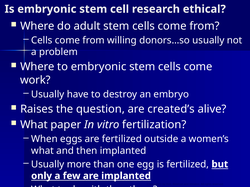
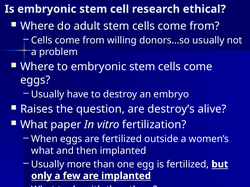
work: work -> eggs (35, 80)
created’s: created’s -> destroy’s (171, 109)
